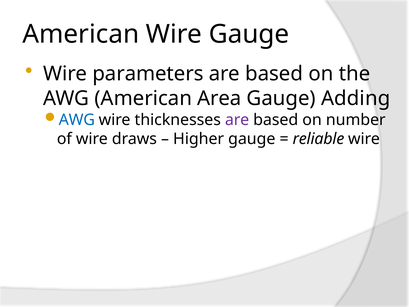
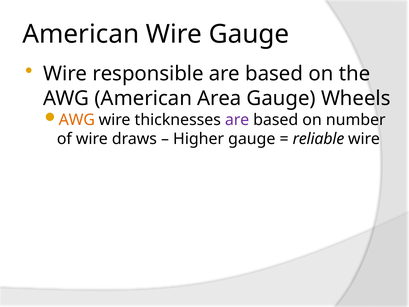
parameters: parameters -> responsible (148, 74)
Adding: Adding -> Wheels (356, 98)
AWG colour: blue -> orange (77, 120)
